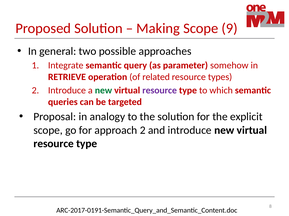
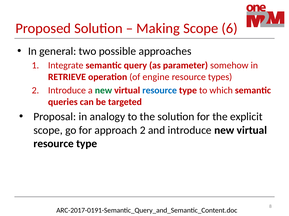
9: 9 -> 6 (230, 28)
related: related -> engine (156, 77)
resource colour: purple -> blue (160, 91)
